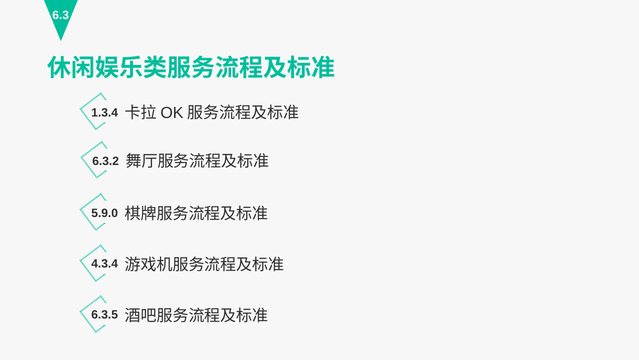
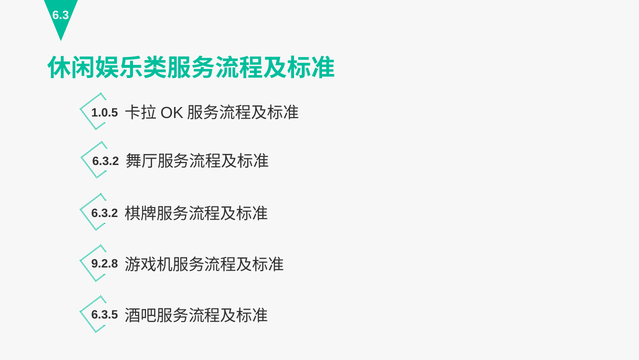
1.3.4: 1.3.4 -> 1.0.5 (105, 113)
5.9.0: 5.9.0 -> 6.3.2 (105, 213)
4.3.4: 4.3.4 -> 9.2.8 (105, 263)
